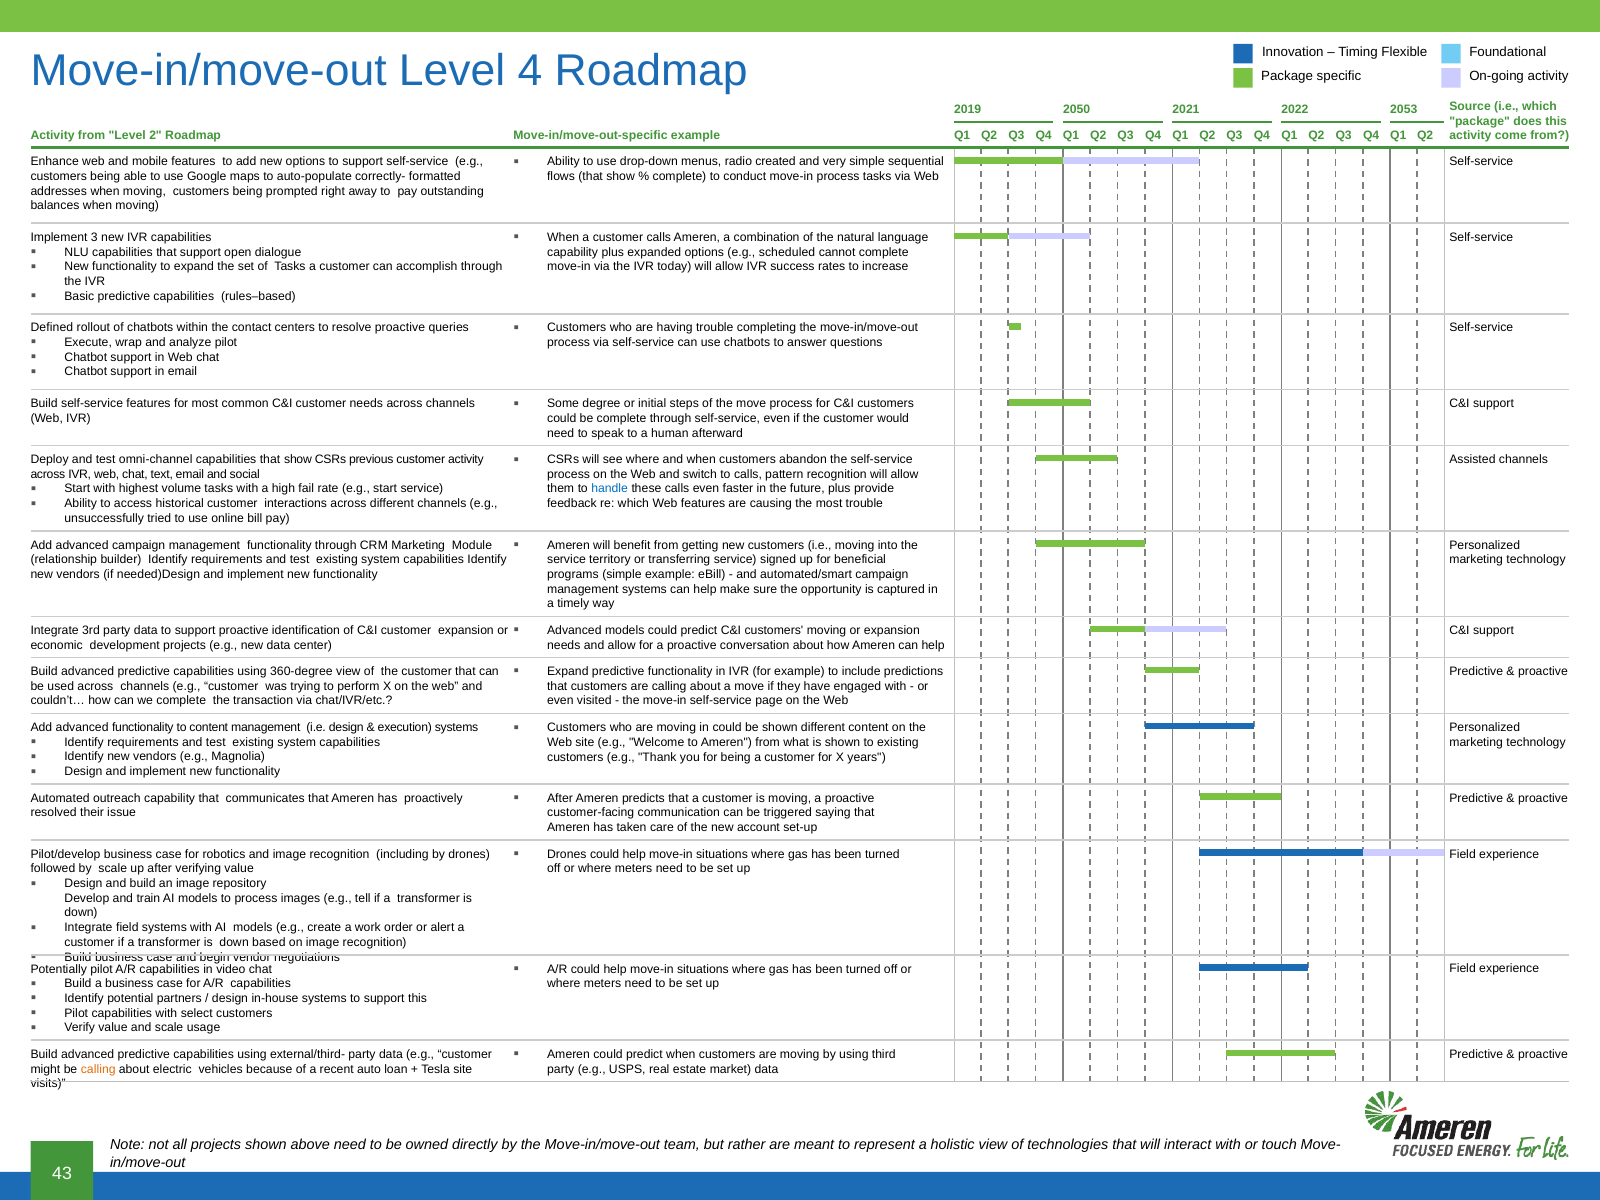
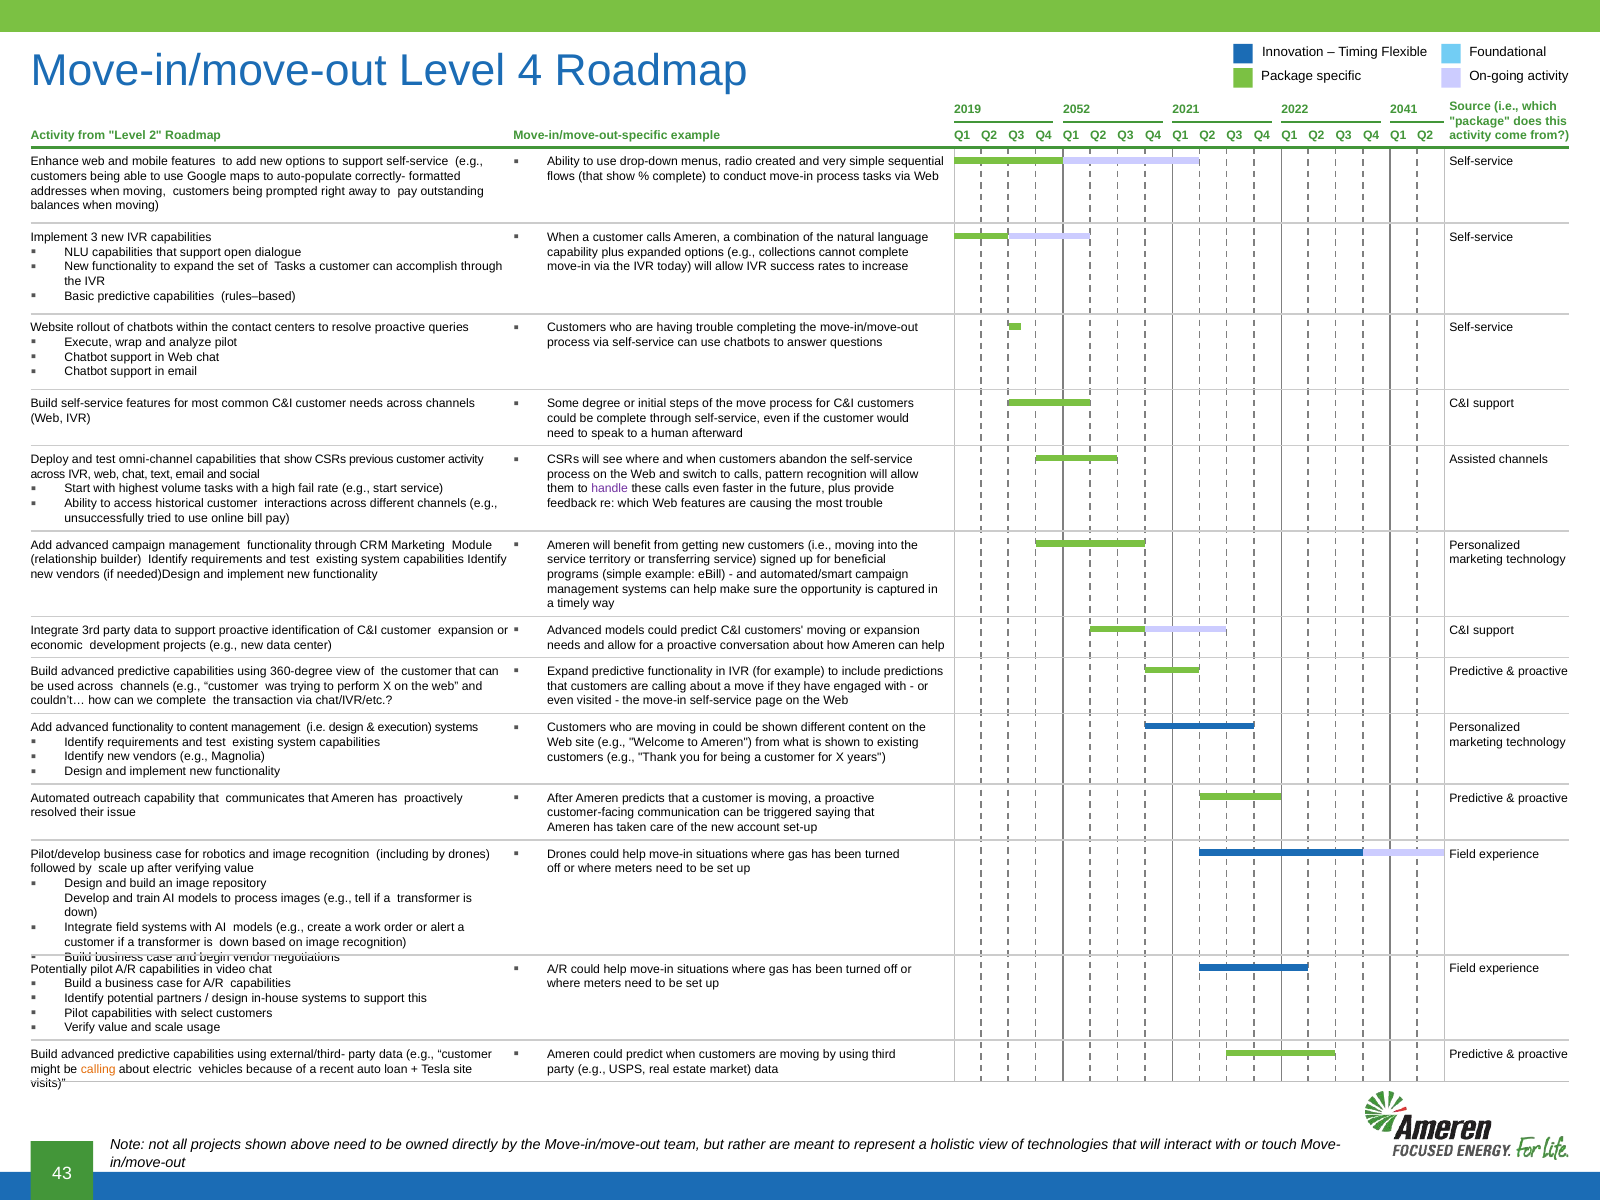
2050: 2050 -> 2052 (1077, 110)
2053: 2053 -> 2041 (1404, 110)
scheduled: scheduled -> collections (787, 252)
Defined: Defined -> Website (52, 328)
handle colour: blue -> purple (610, 489)
